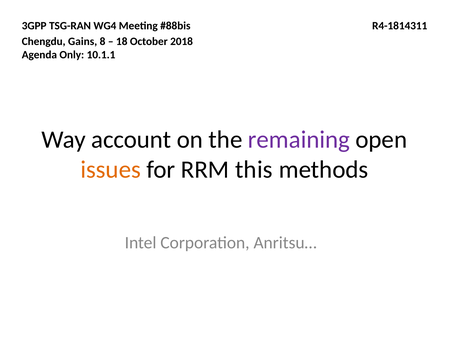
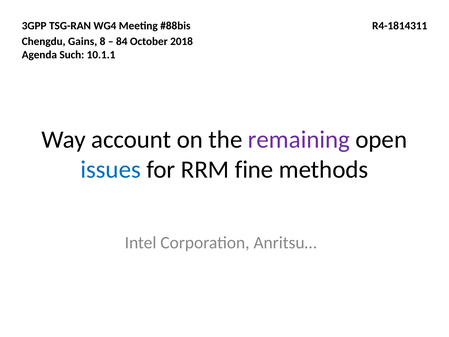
18: 18 -> 84 (122, 41)
Only: Only -> Such (72, 55)
issues colour: orange -> blue (111, 170)
this: this -> fine (254, 170)
